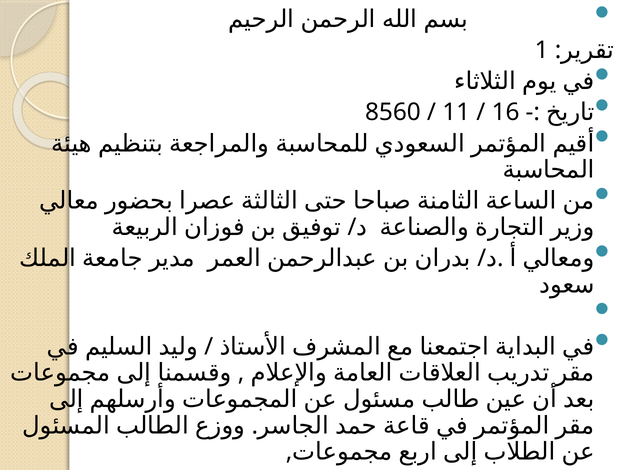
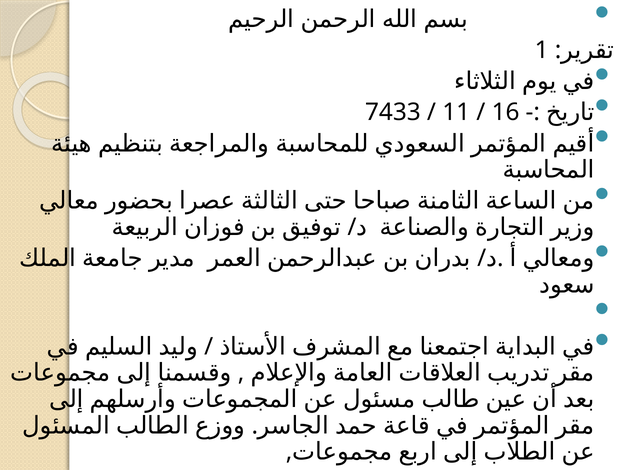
8560: 8560 -> 7433 (393, 112)
